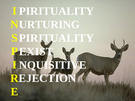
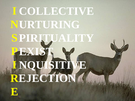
PIRITUALITY: PIRITUALITY -> COLLECTIVE (56, 11)
